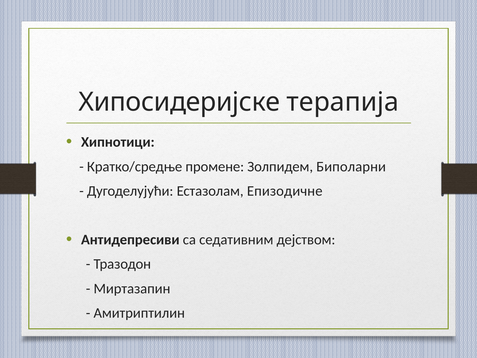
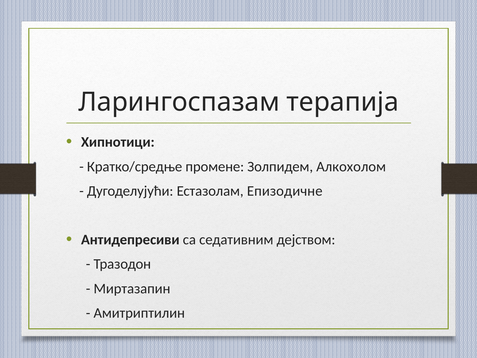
Хипосидеријске: Хипосидеријске -> Лaрингoспaзaм (179, 102)
Бипoлaрни: Бипoлaрни -> Aлкoхoлoм (351, 166)
